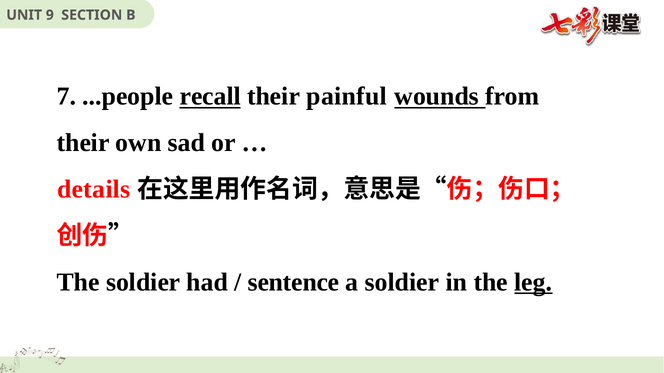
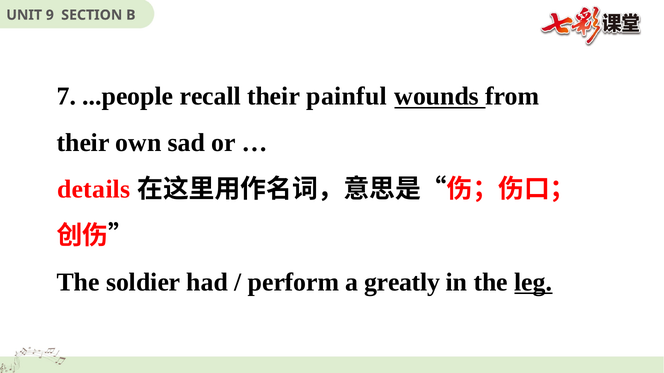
recall underline: present -> none (210, 97)
sentence: sentence -> perform (293, 283)
a soldier: soldier -> greatly (402, 283)
